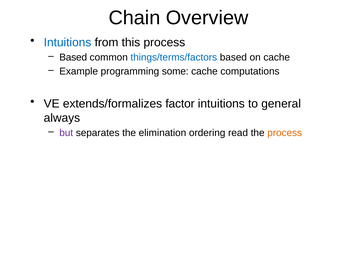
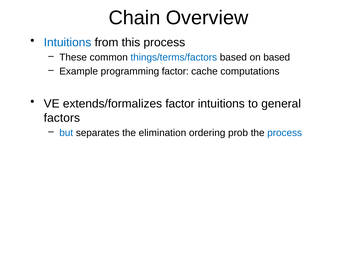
Based: Based -> These (73, 57)
on cache: cache -> based (277, 57)
programming some: some -> factor (175, 71)
always: always -> factors (62, 118)
but colour: purple -> blue (66, 133)
read: read -> prob (238, 133)
process colour: orange -> blue (285, 133)
